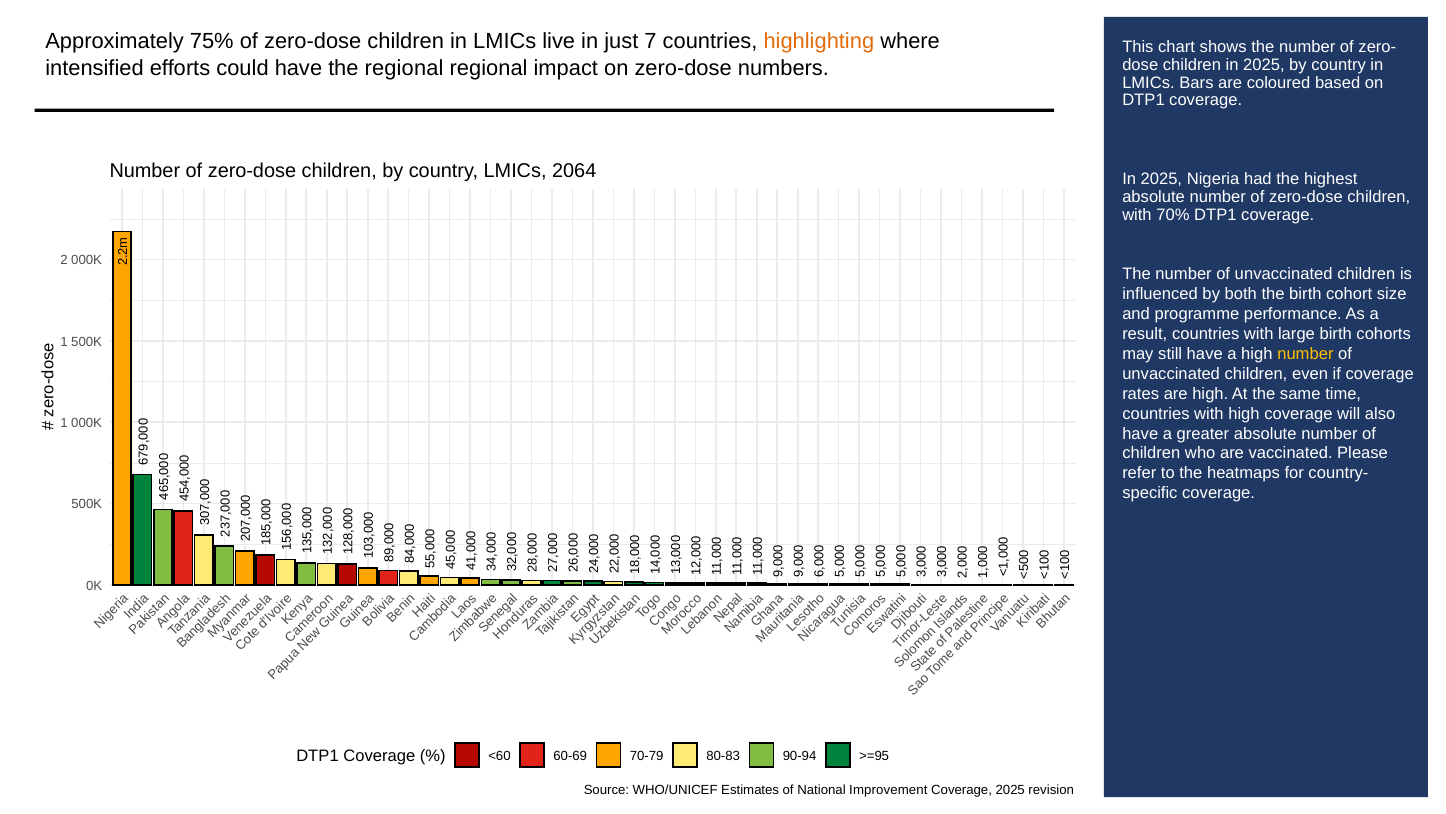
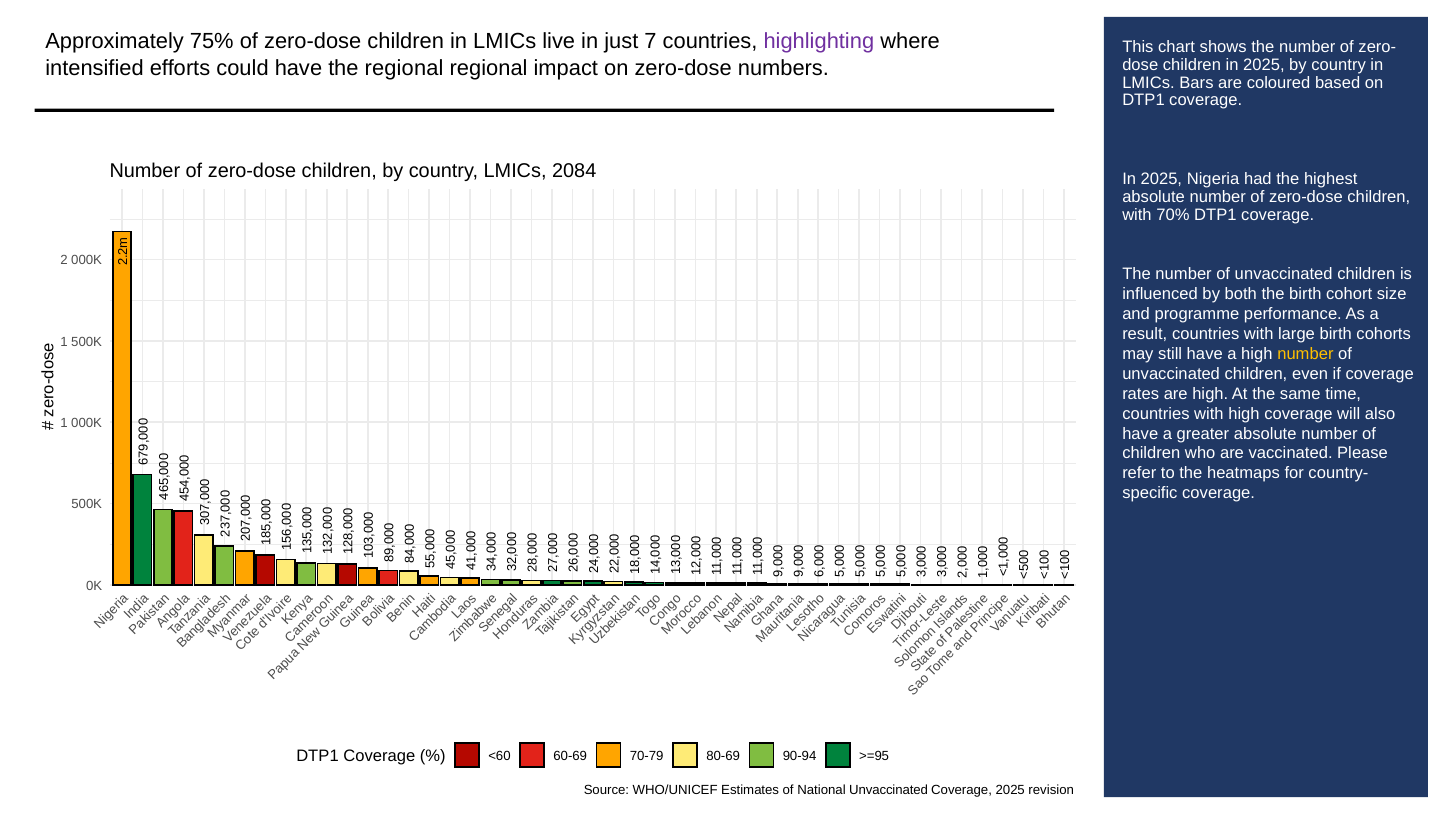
highlighting colour: orange -> purple (819, 42)
2064: 2064 -> 2084 (574, 171)
80-83: 80-83 -> 80-69 (723, 756)
National Improvement: Improvement -> Unvaccinated (889, 790)
